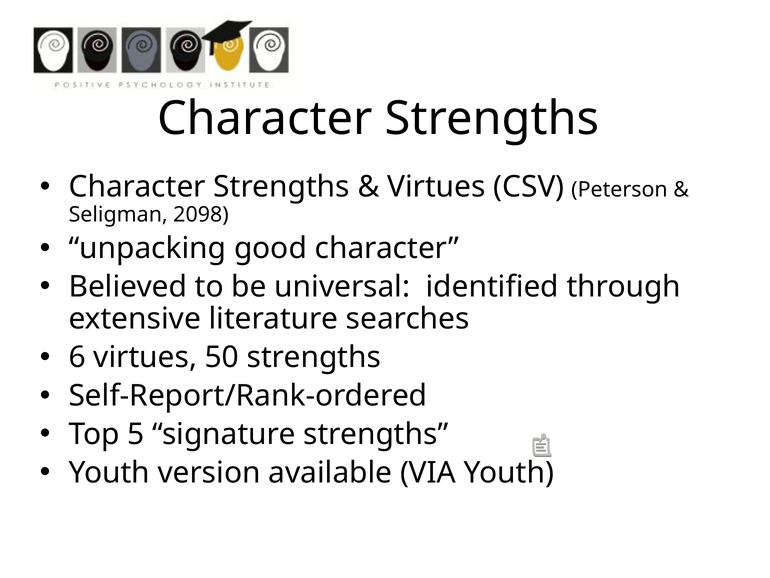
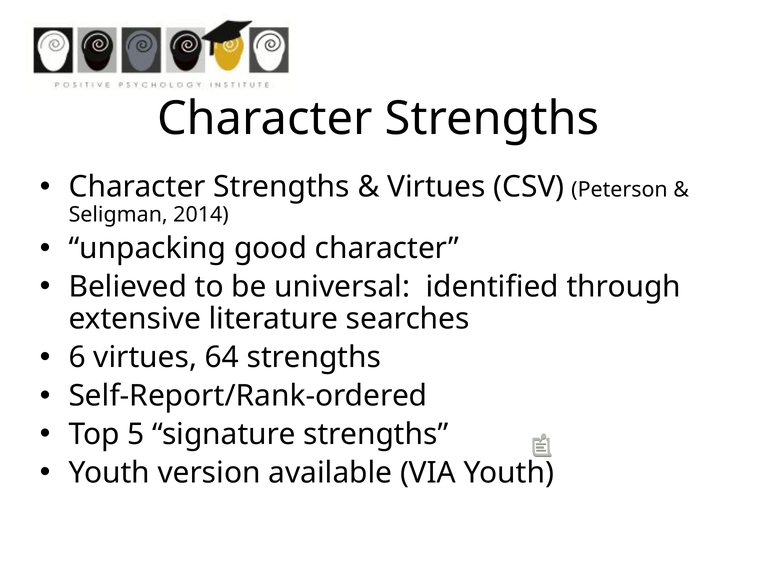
2098: 2098 -> 2014 (201, 214)
50: 50 -> 64 (222, 357)
